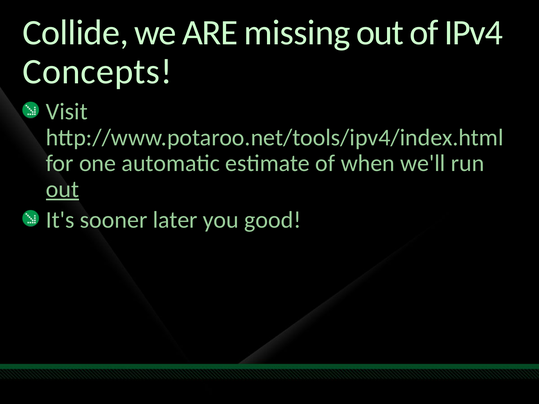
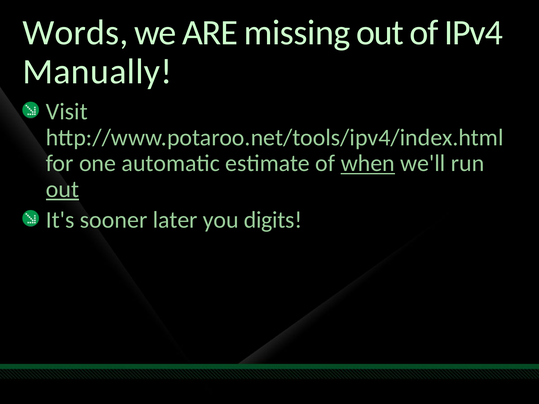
Collide: Collide -> Words (75, 33)
Concepts: Concepts -> Manually (97, 72)
when underline: none -> present (368, 163)
good: good -> digits (273, 220)
